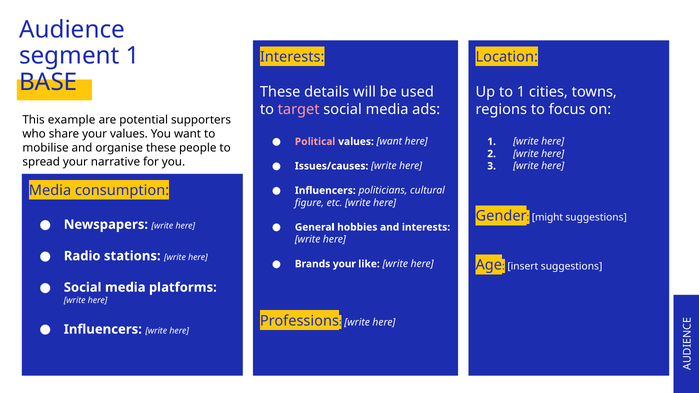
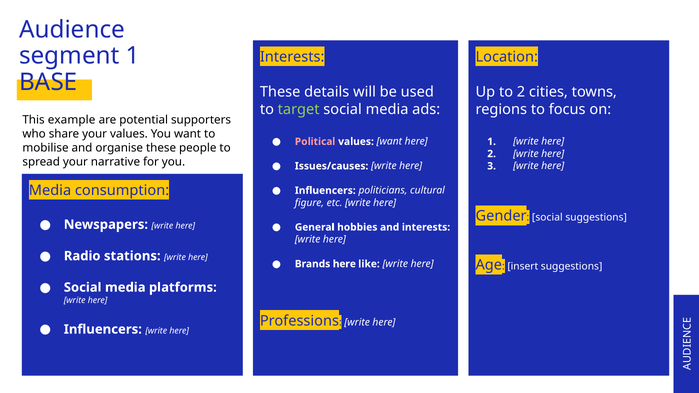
to 1: 1 -> 2 (521, 92)
target colour: pink -> light green (299, 110)
might: might -> social (547, 218)
Brands your: your -> here (344, 264)
